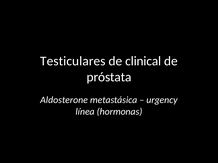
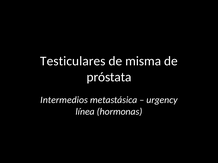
clinical: clinical -> misma (143, 61)
Aldosterone: Aldosterone -> Intermedios (64, 100)
